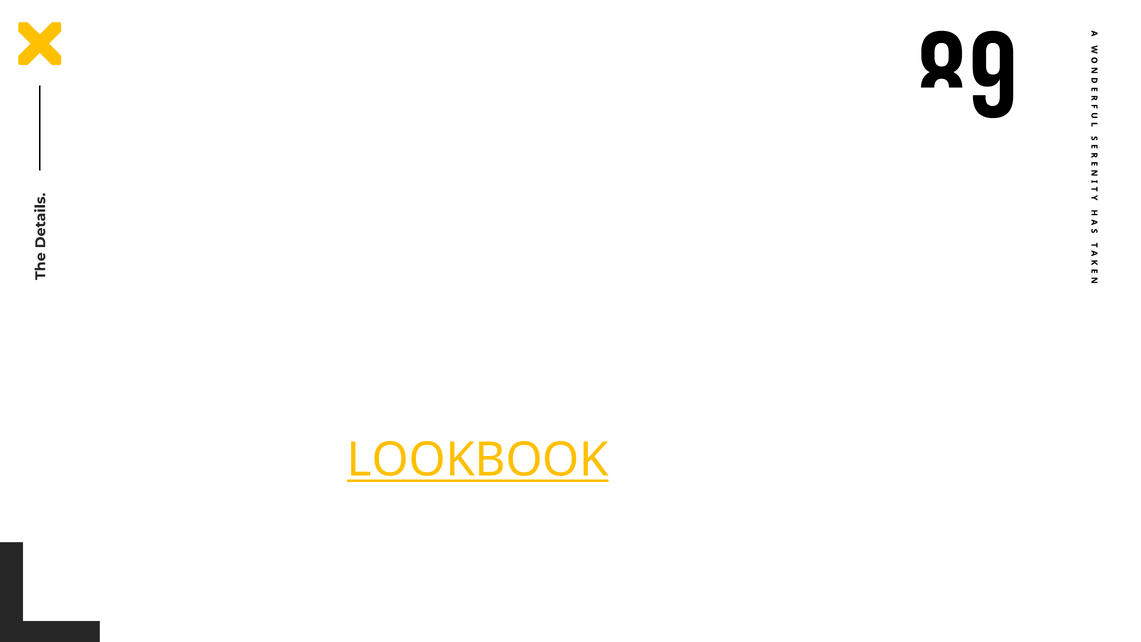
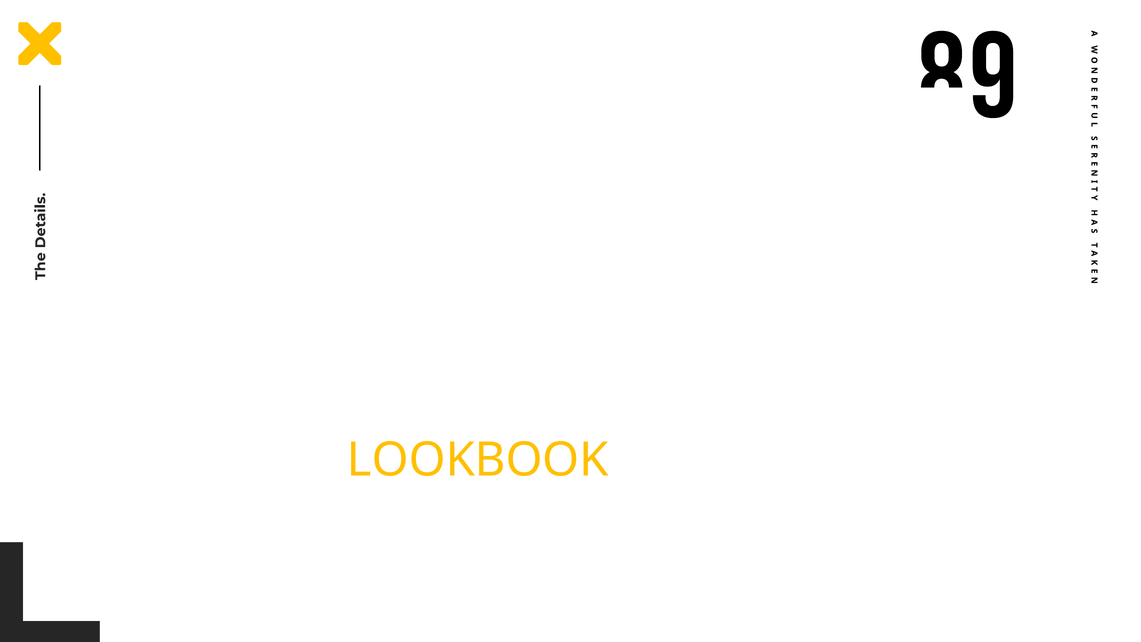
LOOKBOOK underline: present -> none (478, 460)
